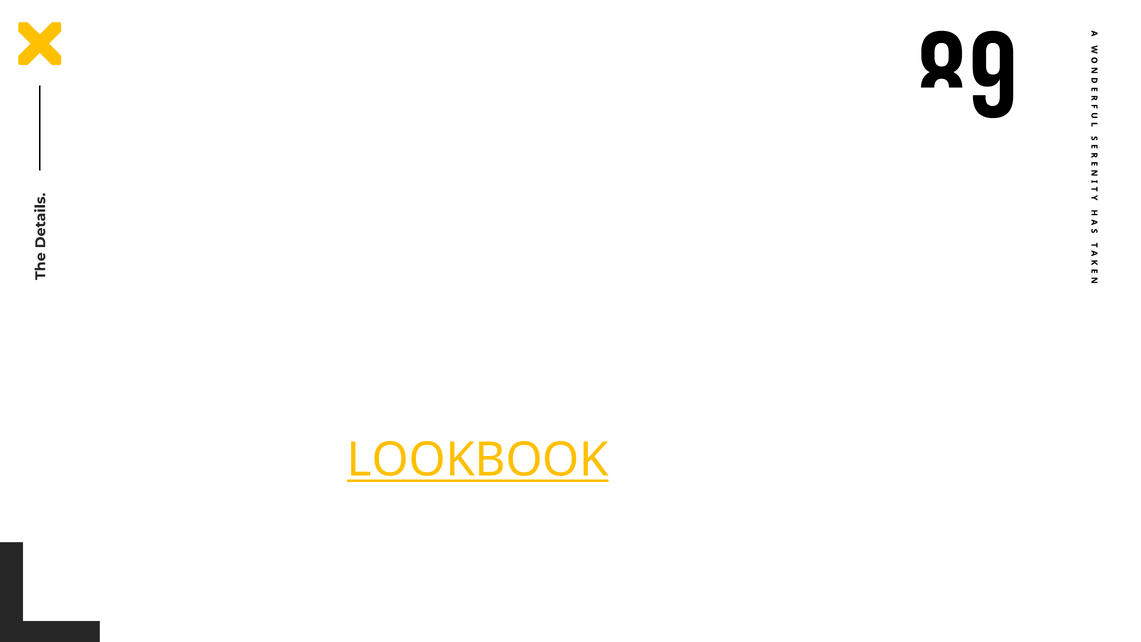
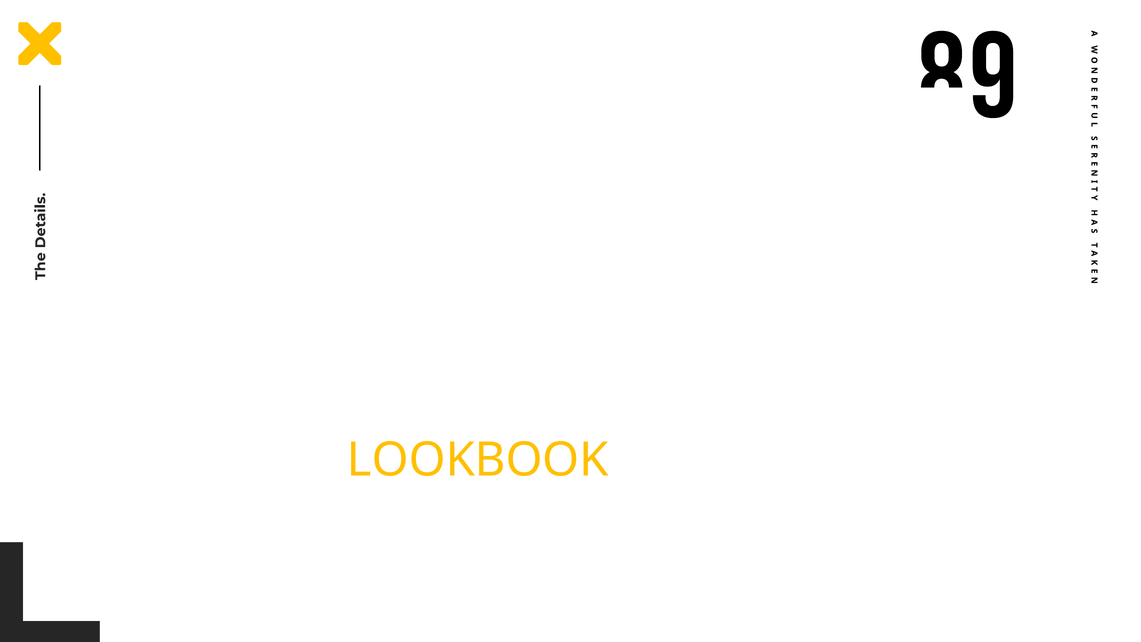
LOOKBOOK underline: present -> none (478, 460)
